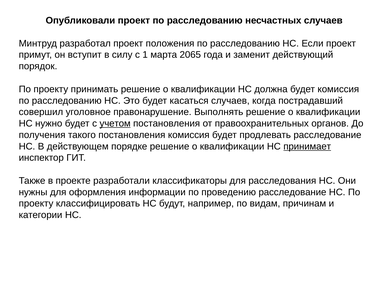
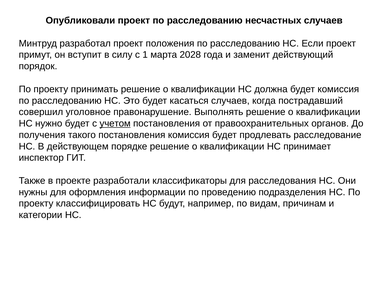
2065: 2065 -> 2028 (190, 55)
принимает underline: present -> none (307, 147)
проведению расследование: расследование -> подразделения (292, 192)
